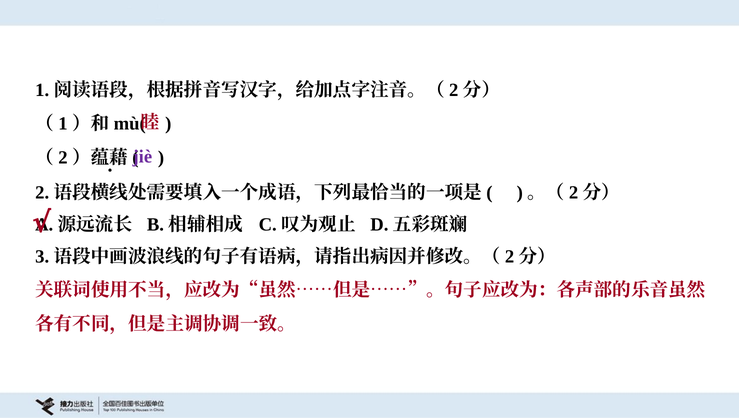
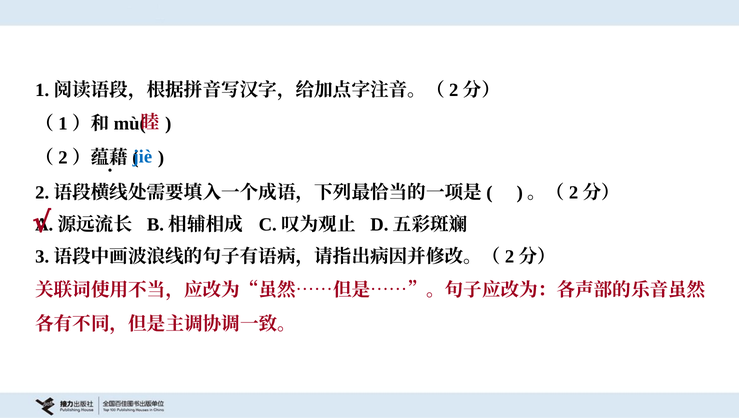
jiè colour: purple -> blue (142, 157)
